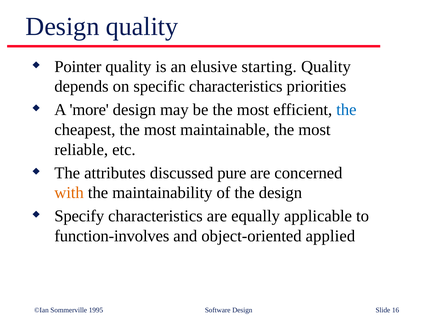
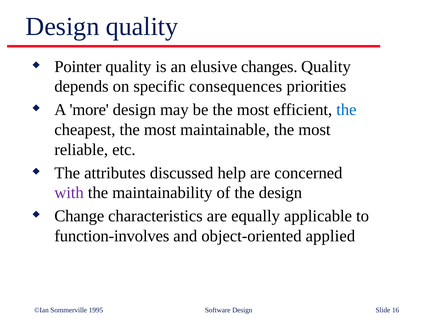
starting: starting -> changes (269, 67)
specific characteristics: characteristics -> consequences (236, 86)
pure: pure -> help (232, 173)
with colour: orange -> purple (69, 193)
Specify: Specify -> Change (79, 216)
